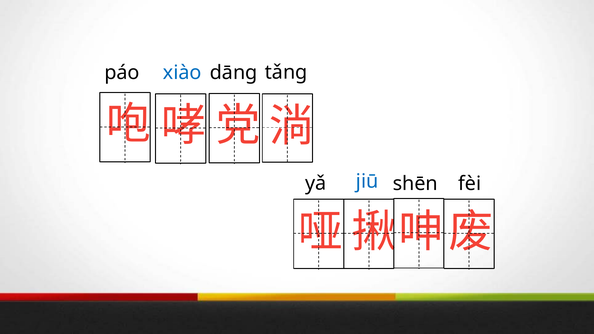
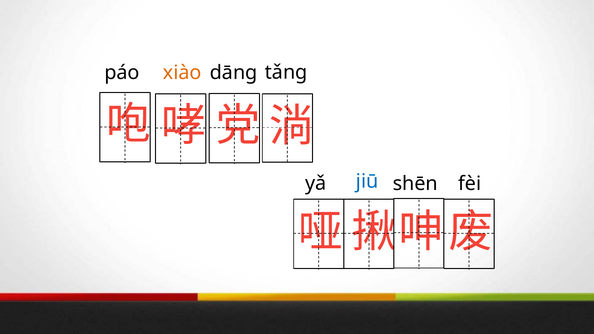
xiào colour: blue -> orange (182, 73)
